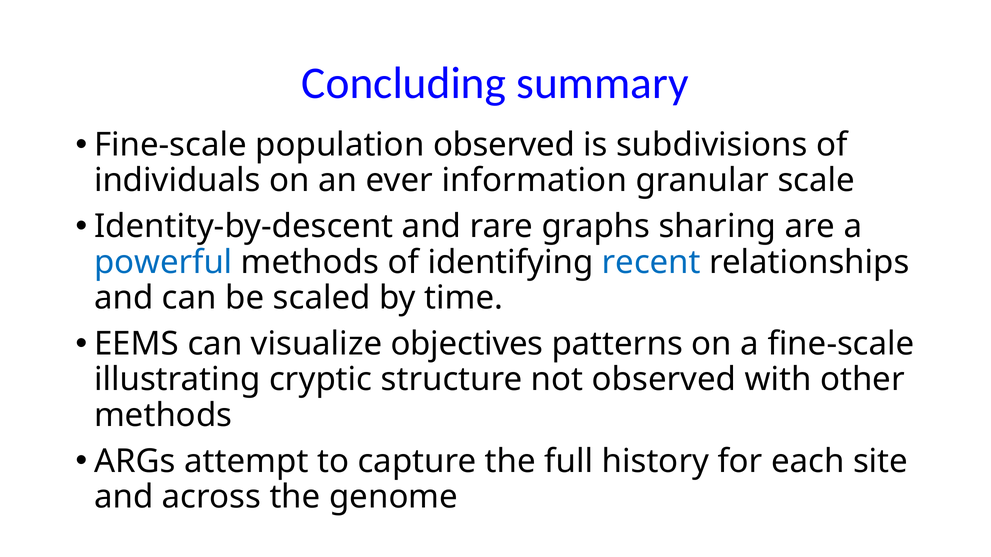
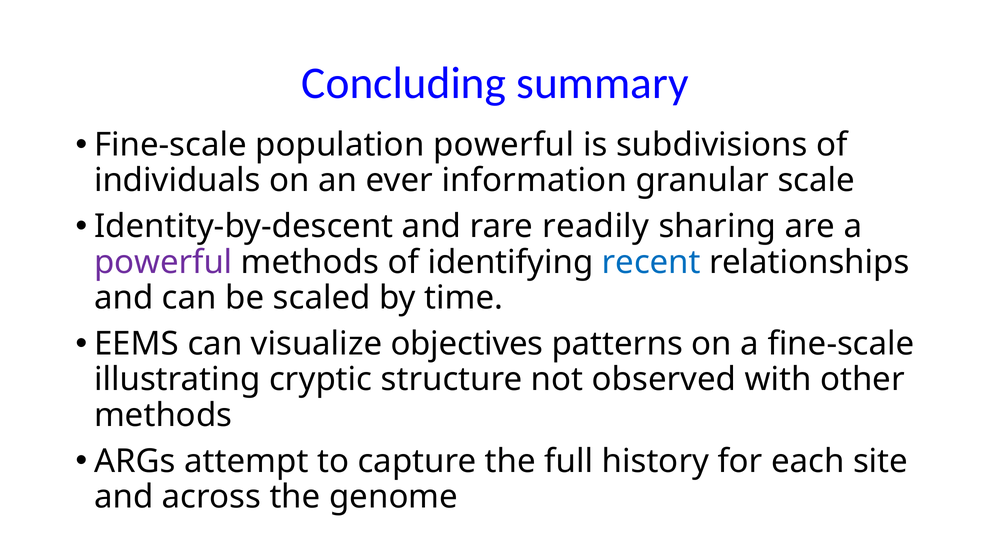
population observed: observed -> powerful (504, 145)
graphs: graphs -> readily (596, 227)
powerful colour: blue -> purple (163, 262)
